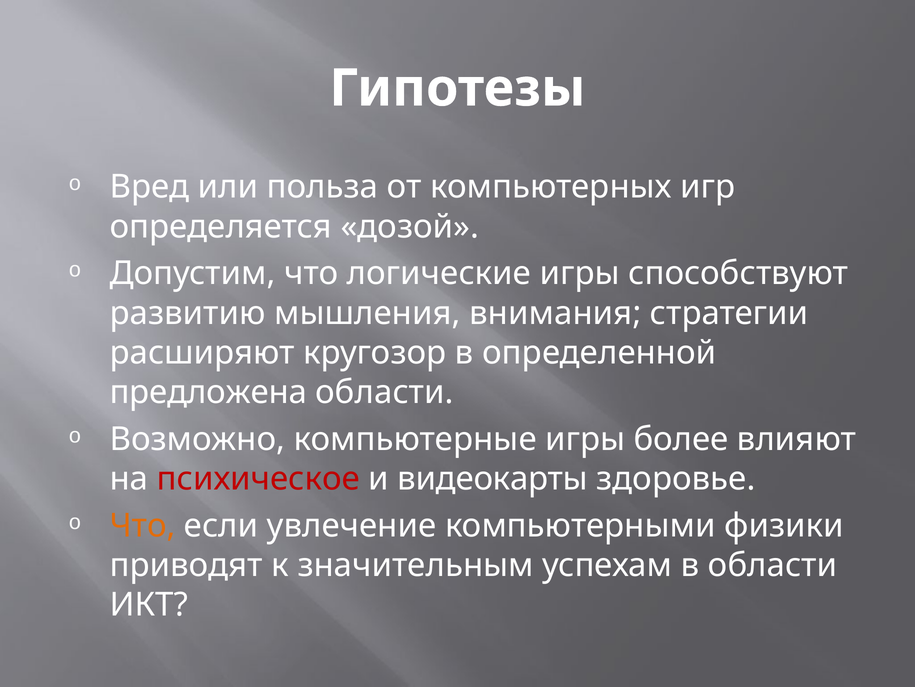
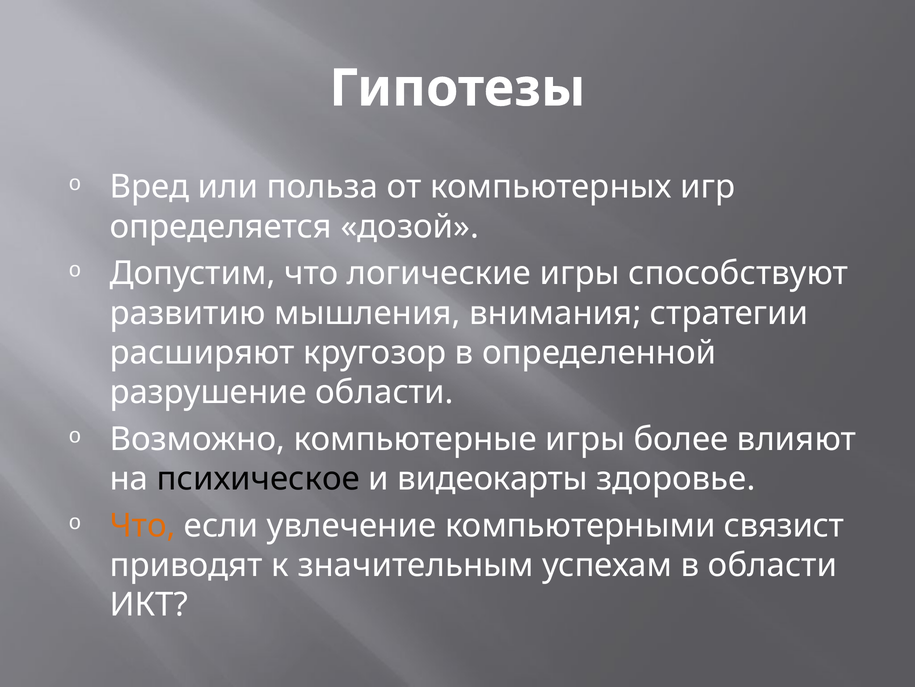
предложена: предложена -> разрушение (208, 392)
психическое colour: red -> black (258, 478)
физики: физики -> связист (784, 525)
